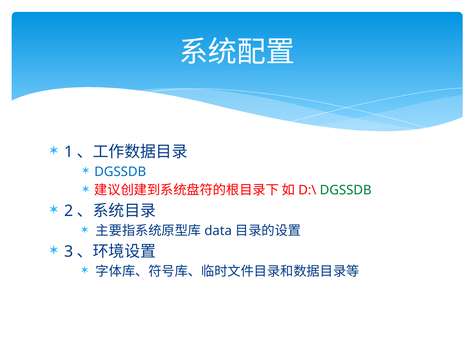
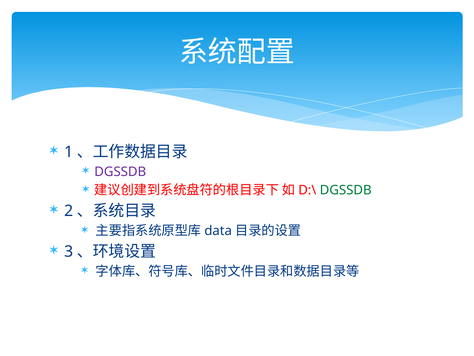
DGSSDB colour: blue -> purple (120, 171)
